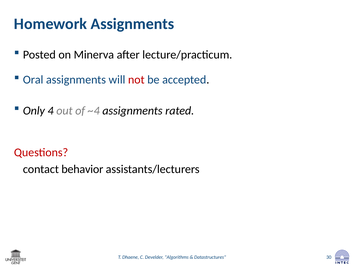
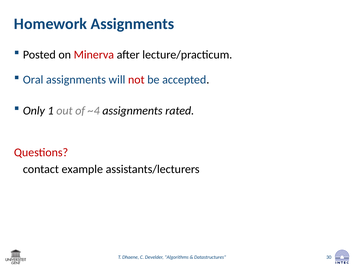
Minerva colour: black -> red (94, 55)
4: 4 -> 1 (51, 111)
behavior: behavior -> example (82, 169)
